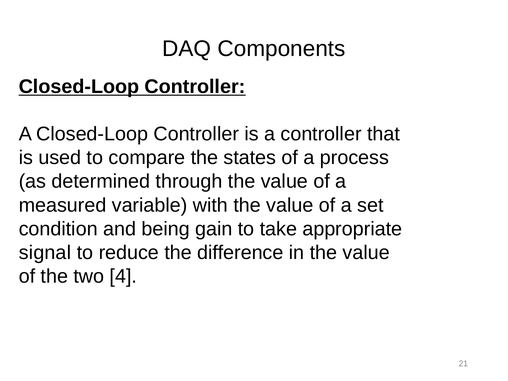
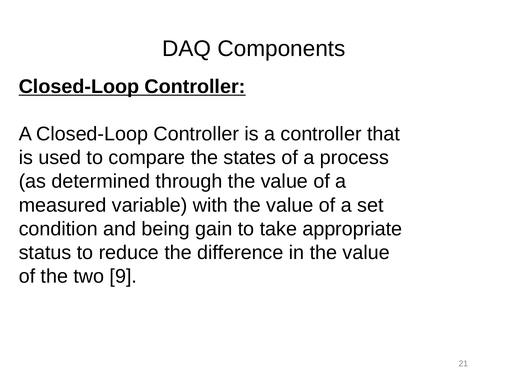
signal: signal -> status (45, 253)
4: 4 -> 9 (123, 276)
